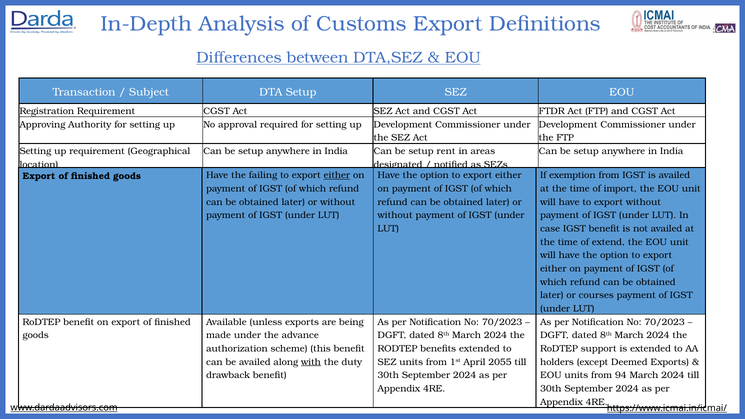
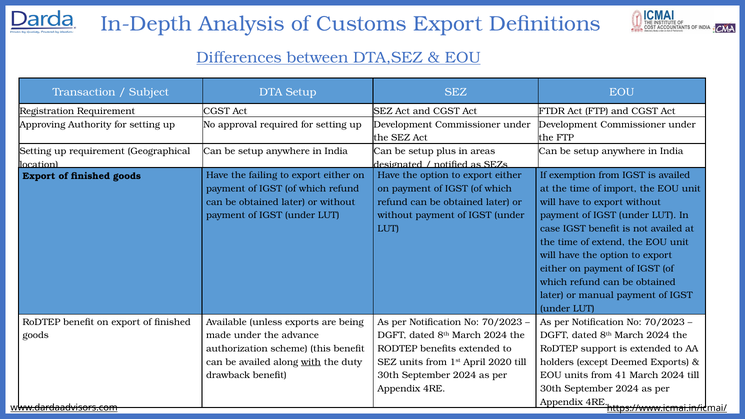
rent: rent -> plus (446, 151)
either underline: present -> none (337, 175)
courses: courses -> manual (596, 295)
2055: 2055 -> 2020 (500, 362)
94: 94 -> 41 (621, 375)
